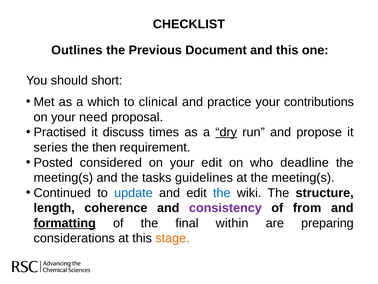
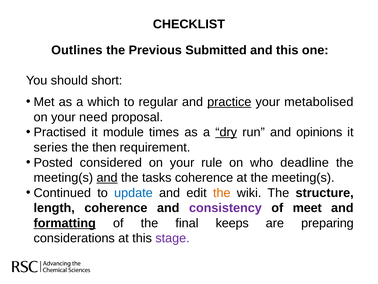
Document: Document -> Submitted (216, 50)
clinical: clinical -> regular (158, 102)
practice underline: none -> present (229, 102)
contributions: contributions -> metabolised (319, 102)
discuss: discuss -> module (123, 132)
propose: propose -> opinions (319, 132)
your edit: edit -> rule (212, 162)
and underline: none -> present (107, 177)
tasks guidelines: guidelines -> coherence (204, 177)
the colour: blue -> orange (222, 193)
from: from -> meet (307, 208)
within: within -> keeps (232, 223)
stage colour: orange -> purple (173, 238)
